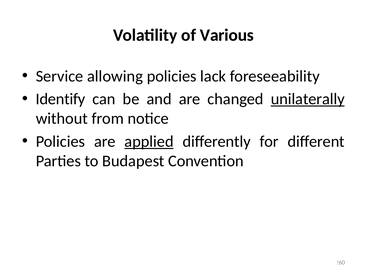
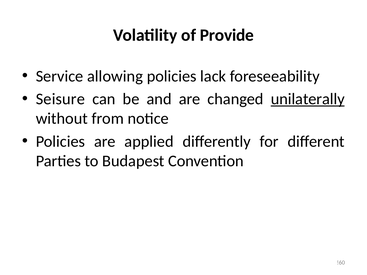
Various: Various -> Provide (227, 35)
Identify: Identify -> Seisure (60, 99)
applied underline: present -> none (149, 142)
